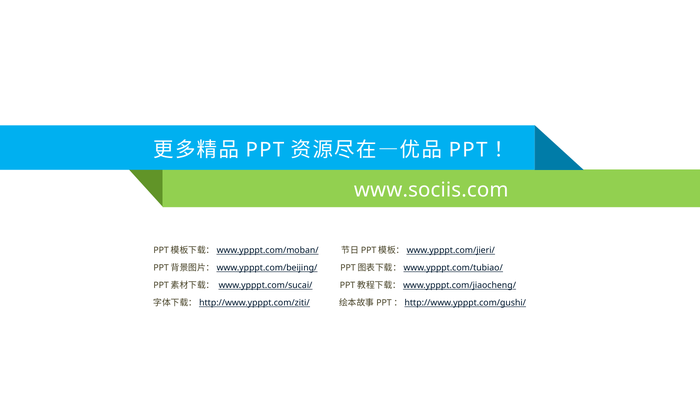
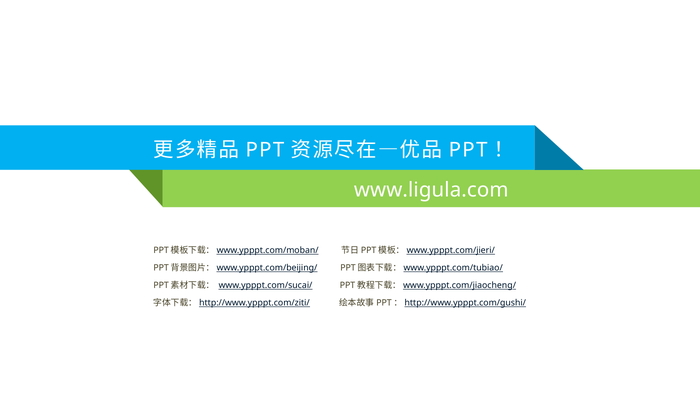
www.sociis.com: www.sociis.com -> www.ligula.com (431, 190)
